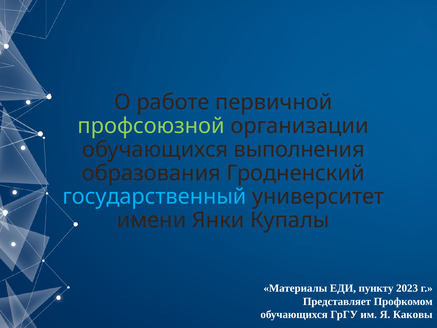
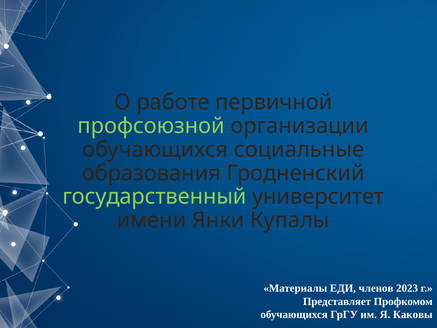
выполнения: выполнения -> социальные (299, 149)
государственный colour: light blue -> light green (154, 197)
пункту: пункту -> членов (376, 288)
